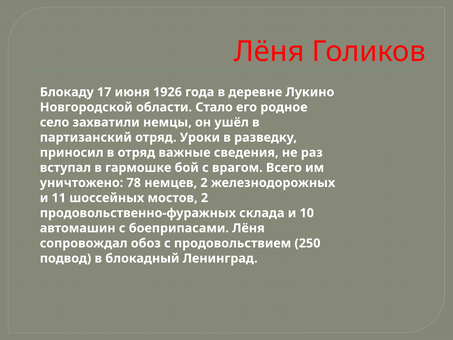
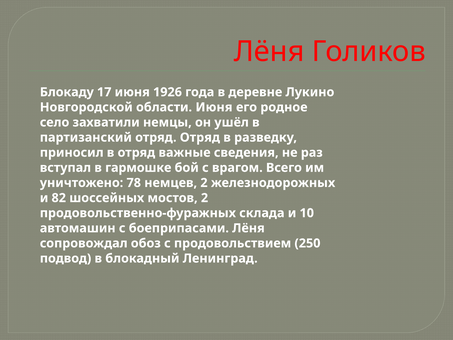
области Стало: Стало -> Июня (214, 107)
отряд Уроки: Уроки -> Отряд (200, 137)
11: 11 -> 82 (59, 198)
